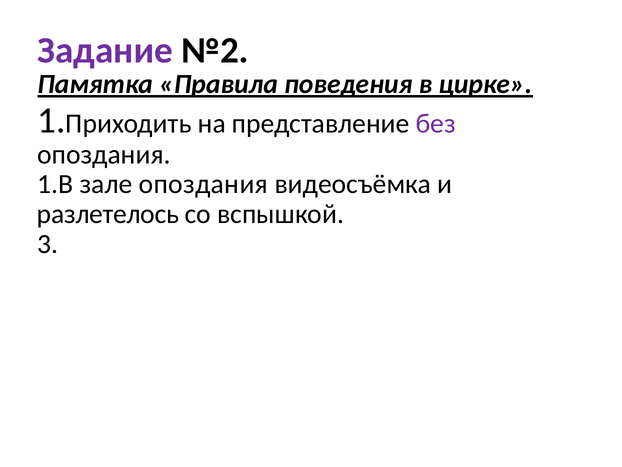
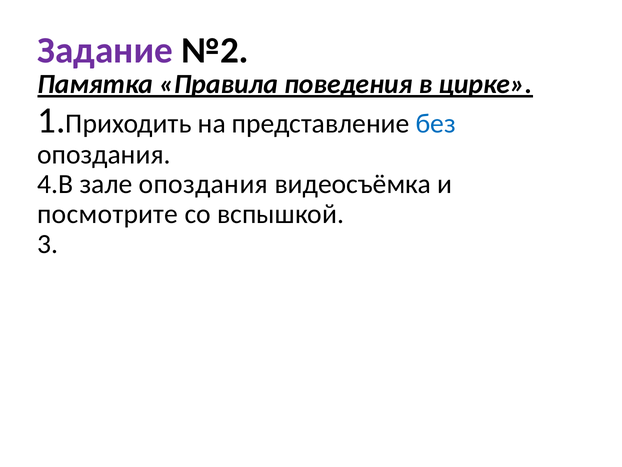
без colour: purple -> blue (436, 124)
1.В: 1.В -> 4.В (55, 184)
разлетелось: разлетелось -> посмотрите (108, 214)
